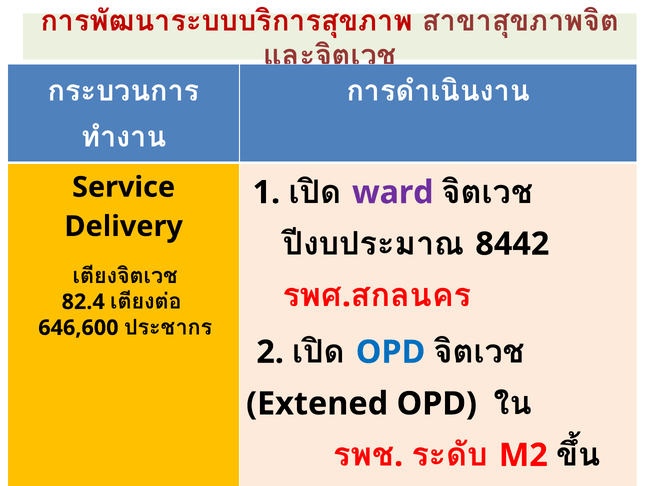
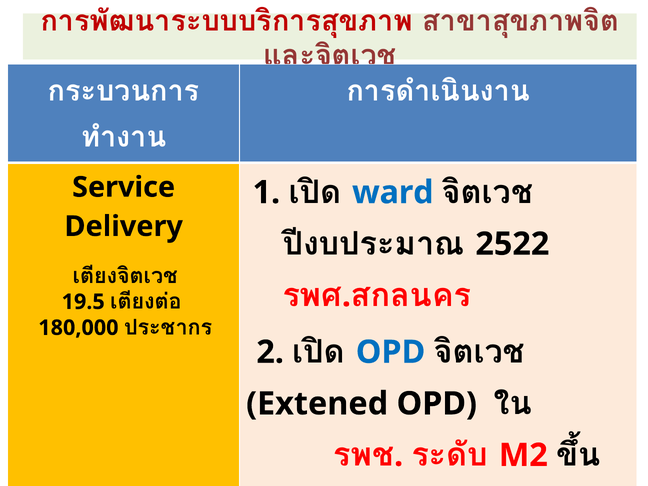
ward colour: purple -> blue (393, 193)
8442: 8442 -> 2522 (512, 244)
82.4: 82.4 -> 19.5 (83, 302)
646,600: 646,600 -> 180,000 (78, 328)
